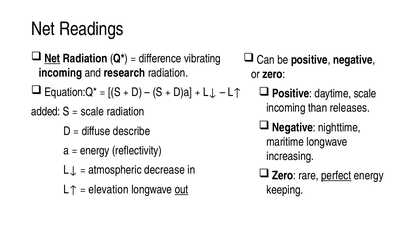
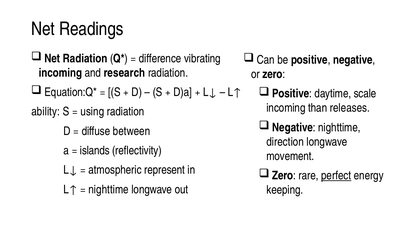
Net underline: present -> none (52, 58)
added: added -> ability (46, 111)
scale: scale -> using (92, 111)
describe: describe -> between (132, 131)
maritime: maritime -> direction (285, 141)
energy: energy -> islands (95, 150)
increasing: increasing -> movement (290, 156)
decrease: decrease -> represent (165, 170)
elevation: elevation -> nighttime (109, 189)
out underline: present -> none (182, 189)
